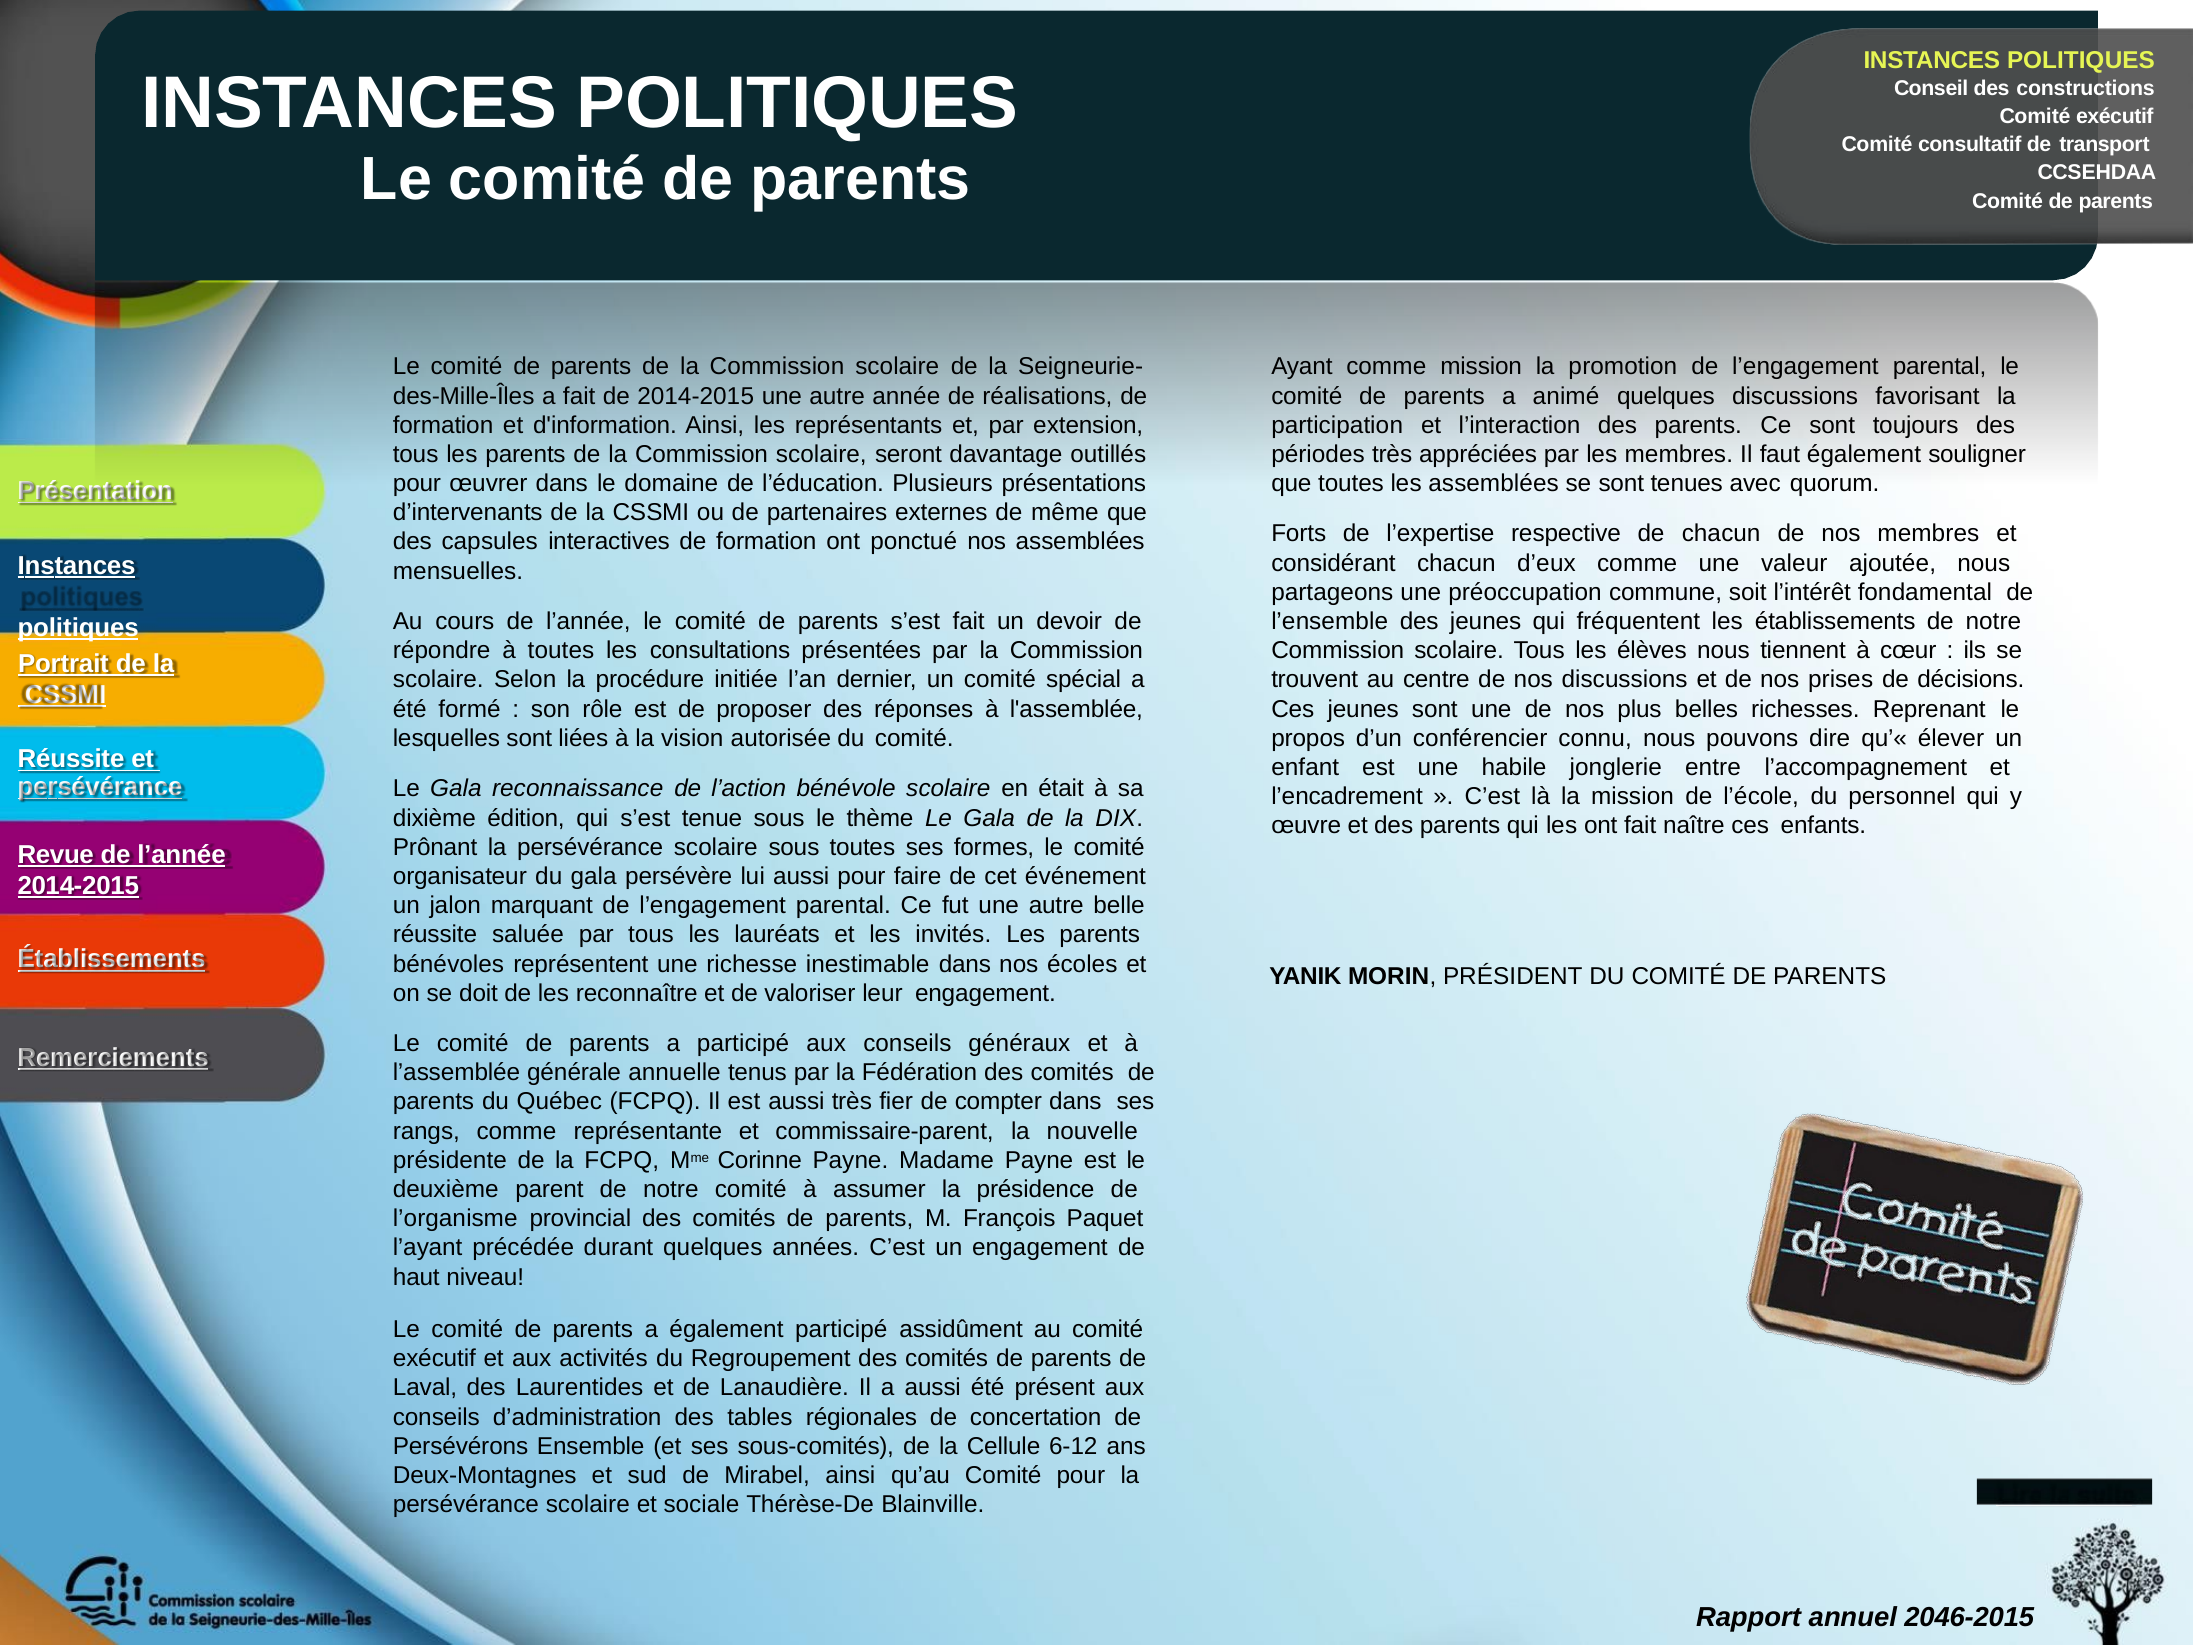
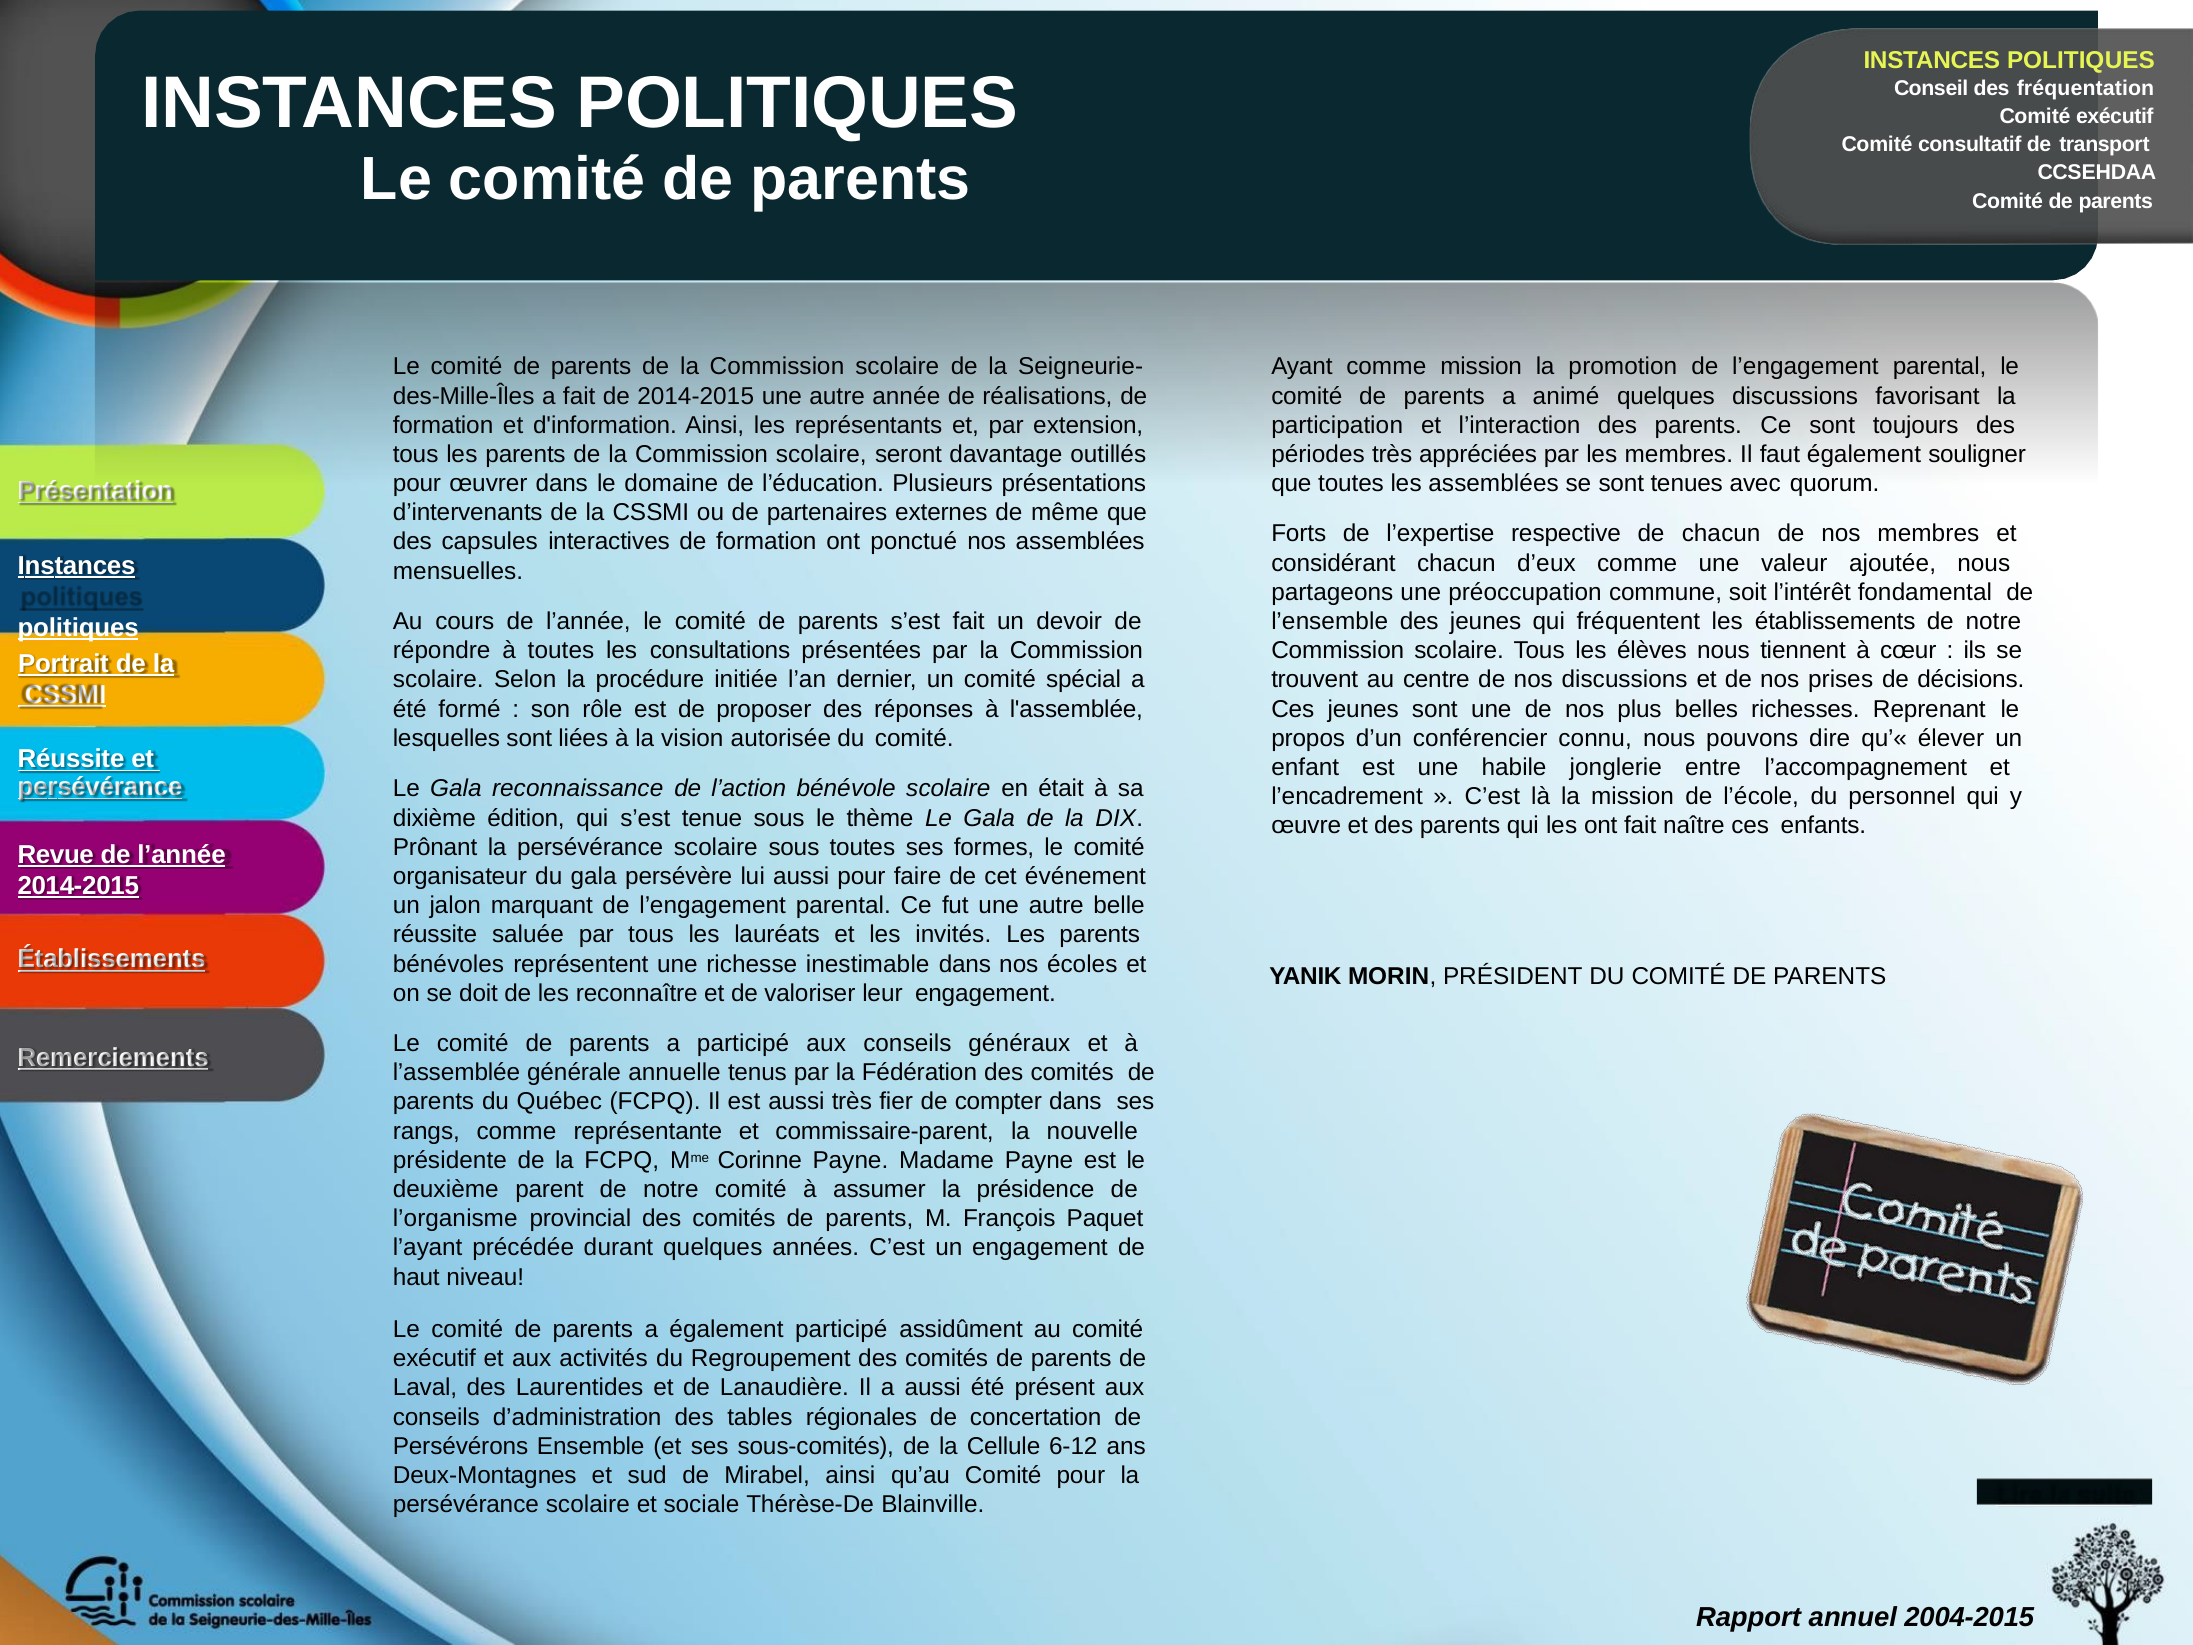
constructions: constructions -> fréquentation (2085, 89)
2046-2015: 2046-2015 -> 2004-2015 (1969, 1617)
